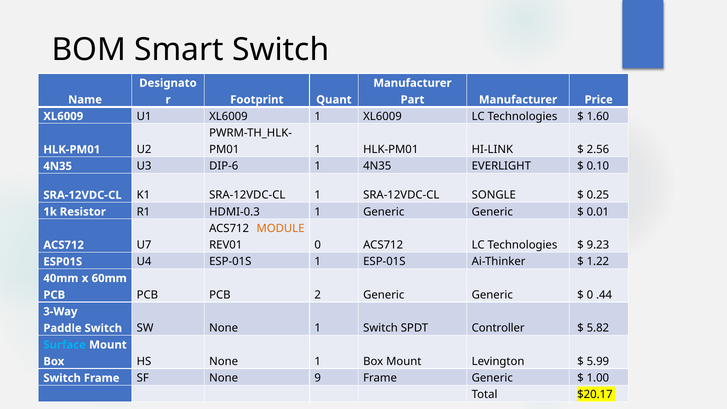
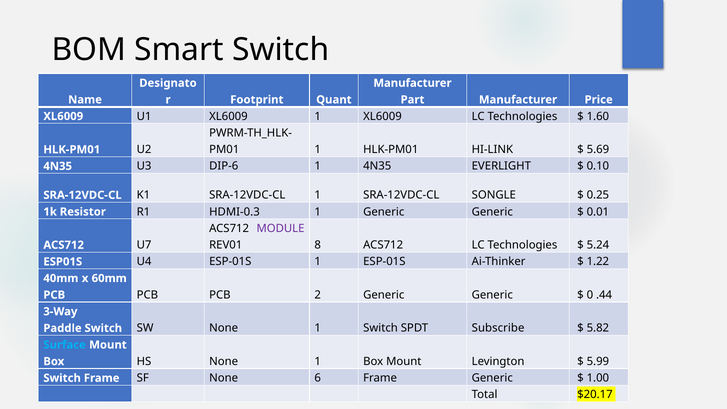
2.56: 2.56 -> 5.69 (598, 150)
MODULE colour: orange -> purple (281, 228)
REV01 0: 0 -> 8 (318, 245)
9.23: 9.23 -> 5.24 (598, 245)
Controller: Controller -> Subscribe (498, 328)
9: 9 -> 6 (318, 378)
